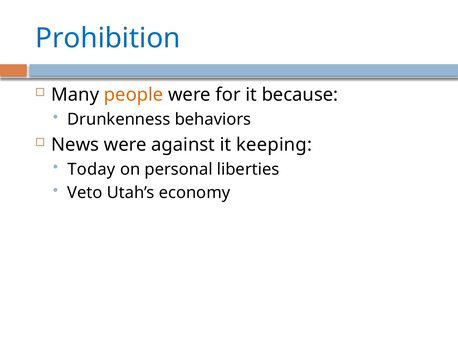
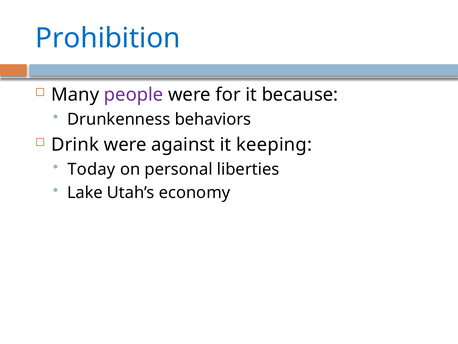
people colour: orange -> purple (134, 95)
News: News -> Drink (75, 145)
Veto: Veto -> Lake (85, 192)
